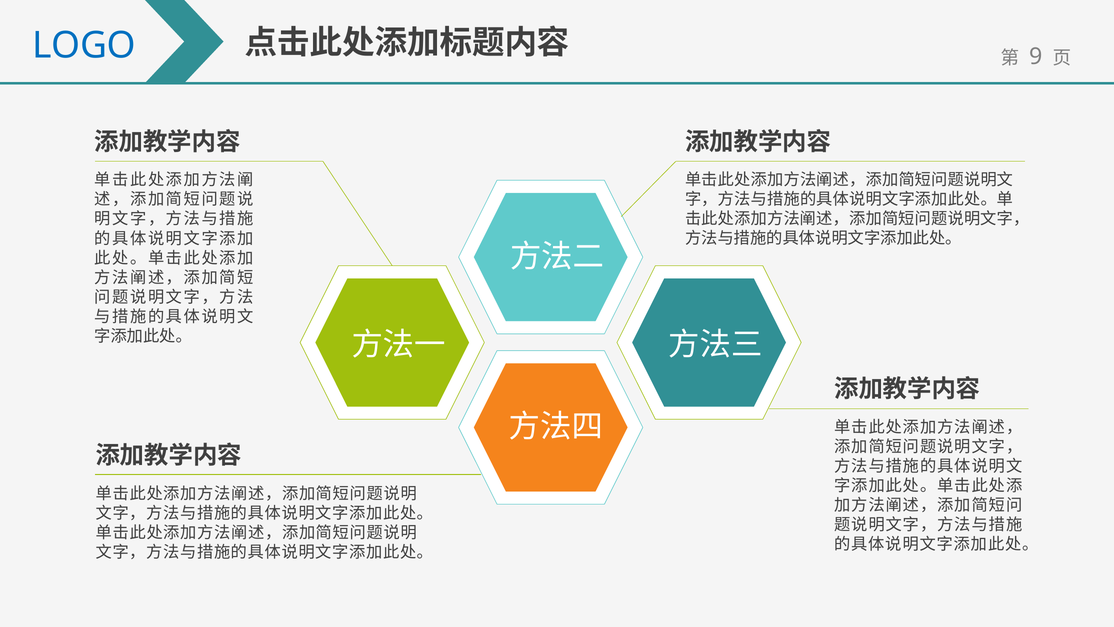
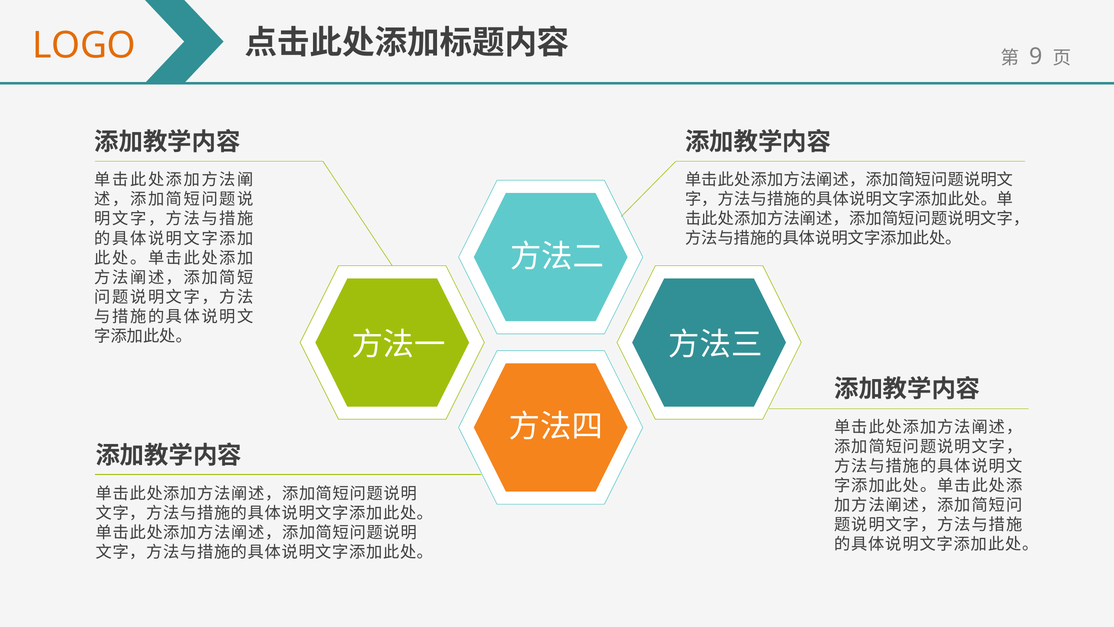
LOGO colour: blue -> orange (84, 46)
